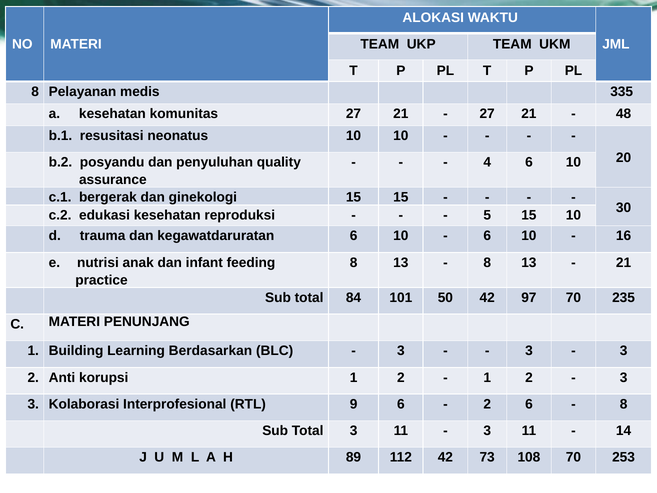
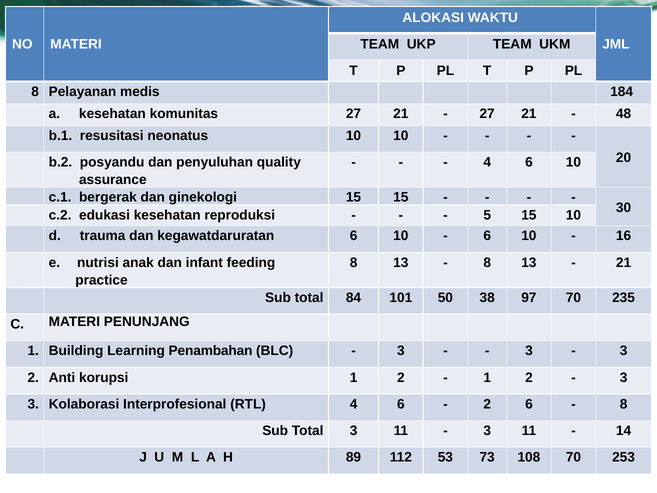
335: 335 -> 184 (622, 92)
50 42: 42 -> 38 (487, 297)
Berdasarkan: Berdasarkan -> Penambahan (211, 351)
RTL 9: 9 -> 4 (354, 404)
112 42: 42 -> 53 (445, 457)
